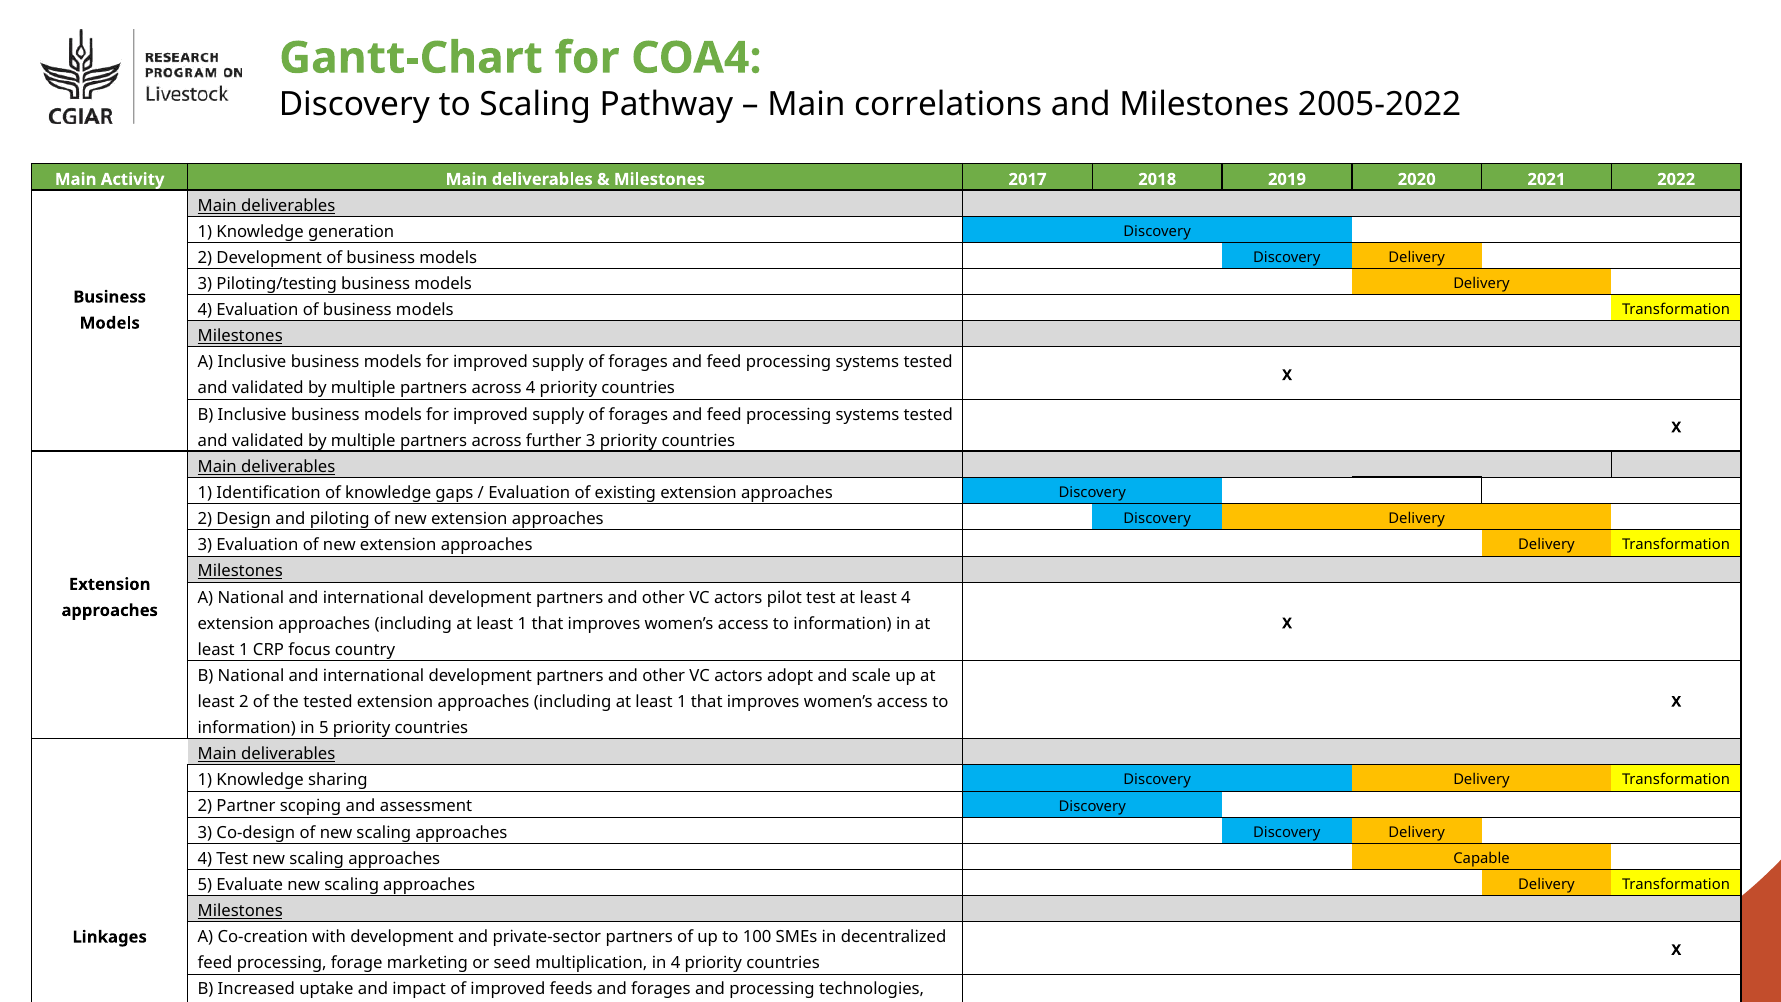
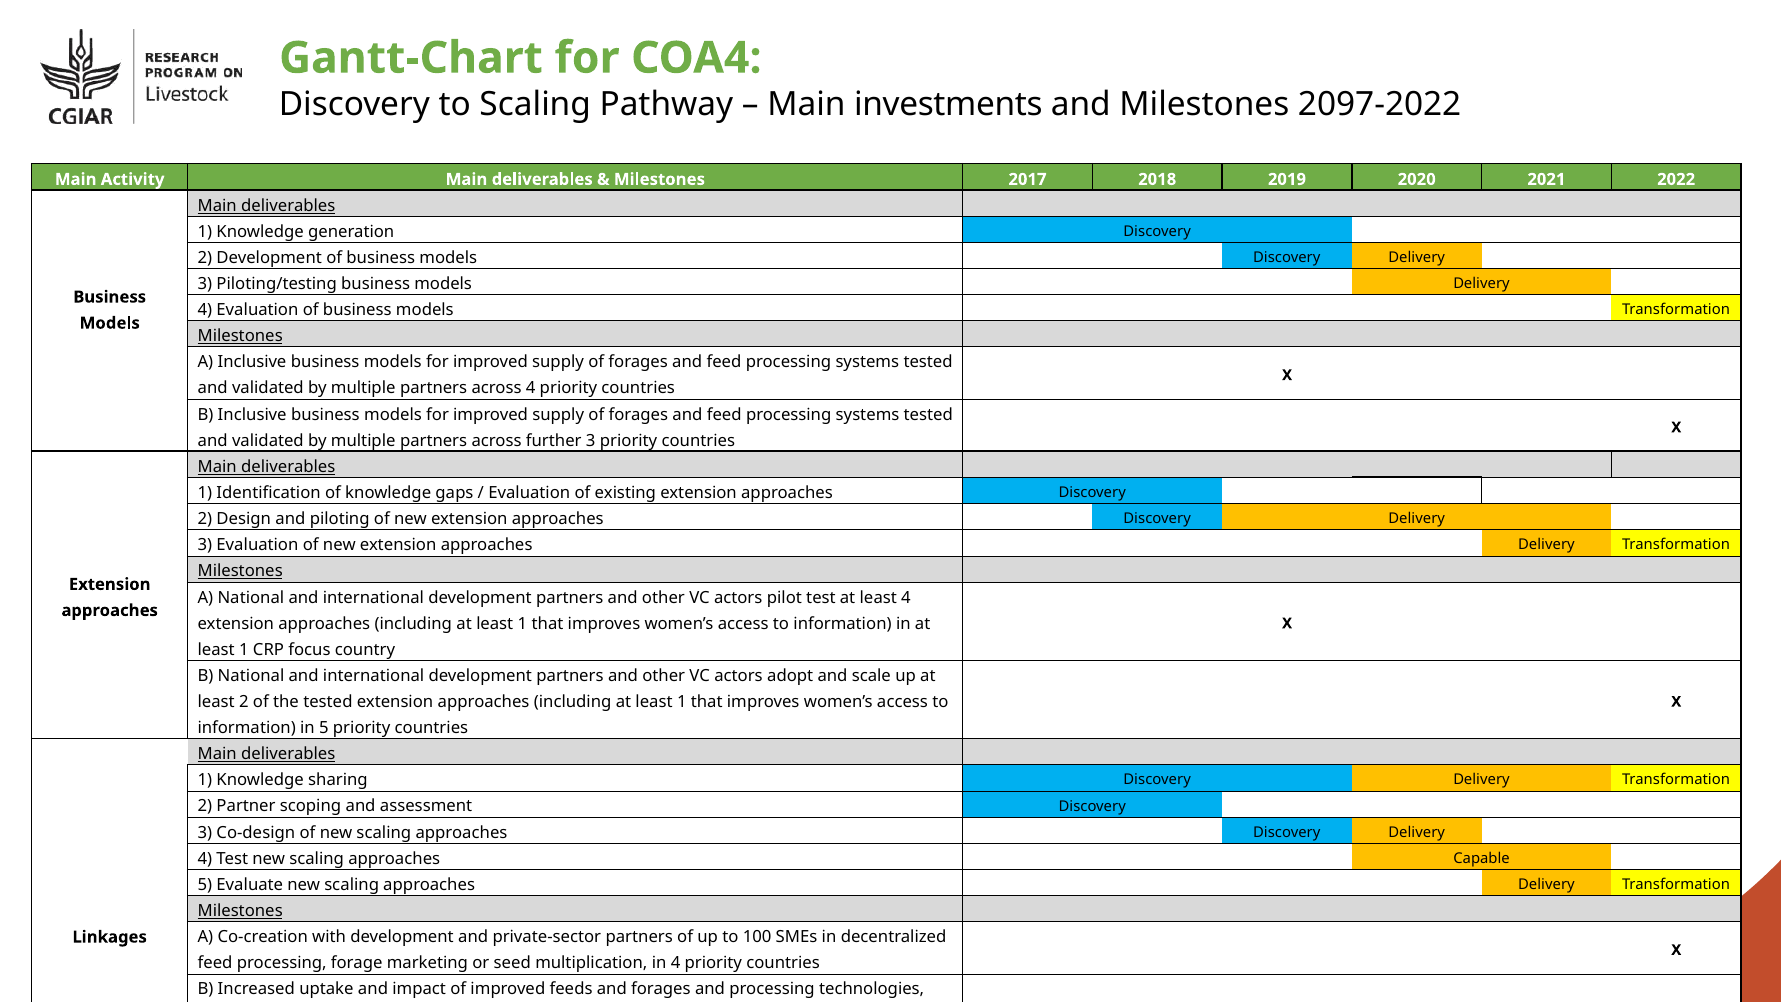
correlations: correlations -> investments (948, 104)
2005-2022: 2005-2022 -> 2097-2022 (1380, 104)
